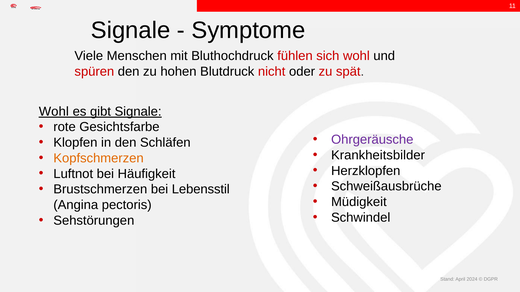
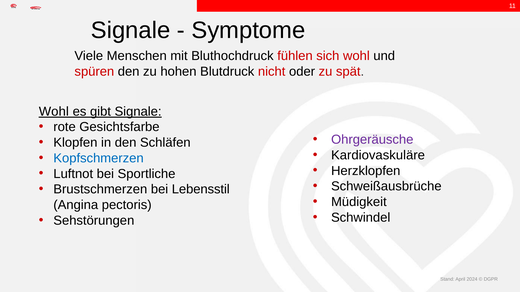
Krankheitsbilder: Krankheitsbilder -> Kardiovaskuläre (378, 155)
Kopfschmerzen colour: orange -> blue (99, 158)
Häufigkeit: Häufigkeit -> Sportliche (147, 174)
